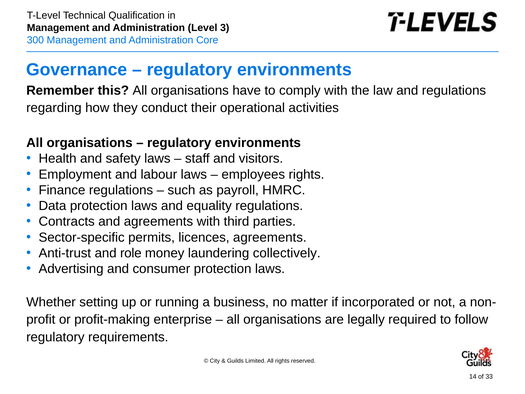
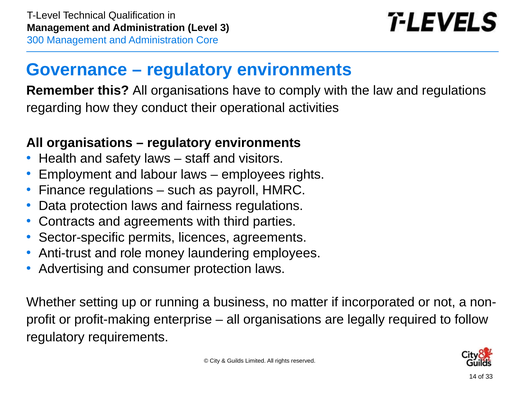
equality: equality -> fairness (209, 206)
laundering collectively: collectively -> employees (287, 253)
